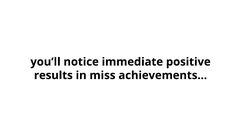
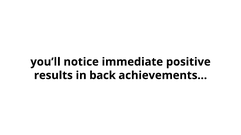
miss: miss -> back (103, 76)
